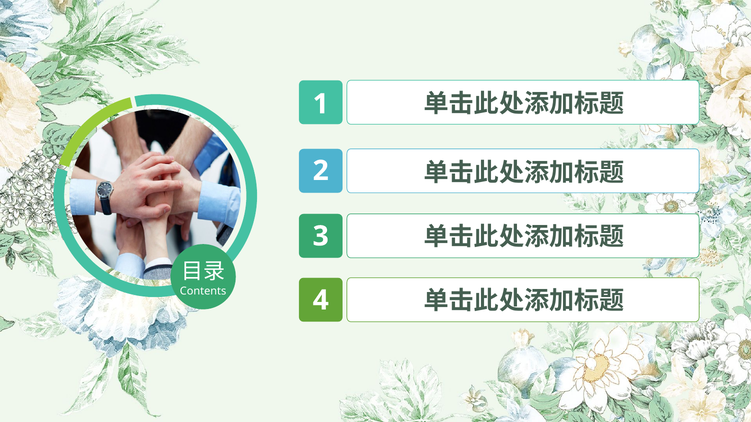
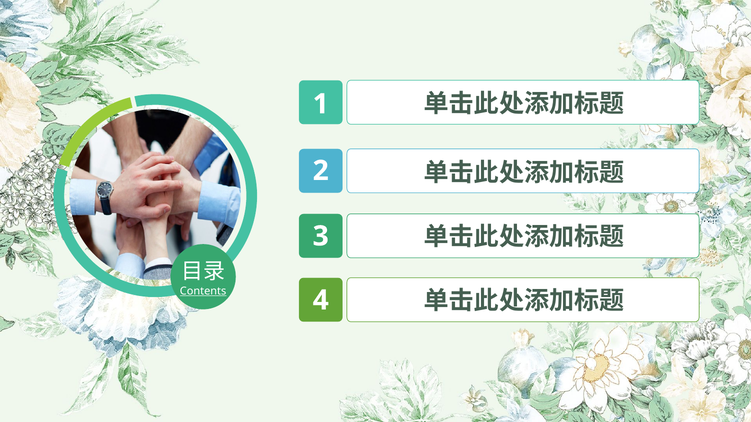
Contents underline: none -> present (203, 291)
